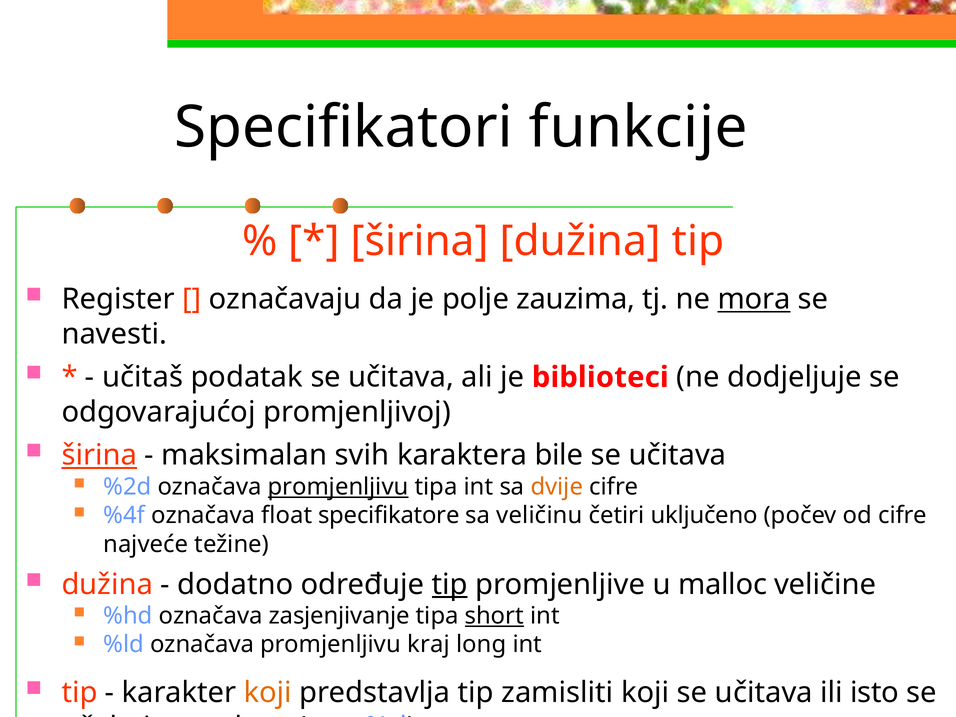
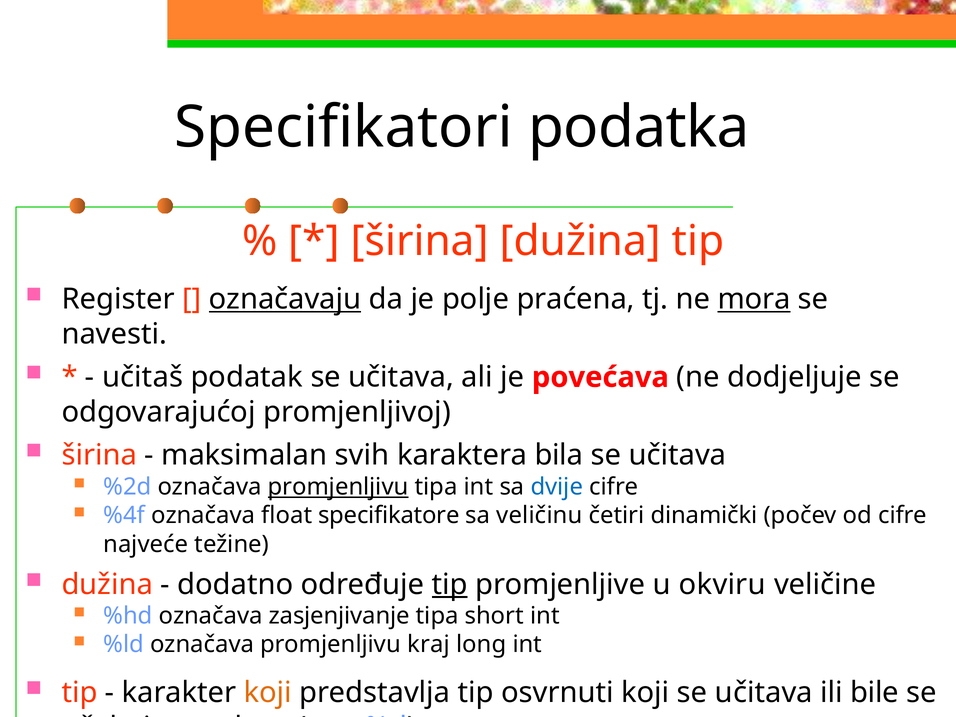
funkcije: funkcije -> podatka (639, 128)
označavaju underline: none -> present (285, 299)
zauzima: zauzima -> praćena (576, 299)
biblioteci: biblioteci -> povećava (600, 377)
širina underline: present -> none (99, 455)
bile: bile -> bila (559, 455)
dvije colour: orange -> blue (557, 487)
uključeno: uključeno -> dinamički (704, 516)
malloc: malloc -> okviru (722, 584)
short underline: present -> none (494, 616)
zamisliti: zamisliti -> osvrnuti (557, 693)
isto: isto -> bile (875, 693)
